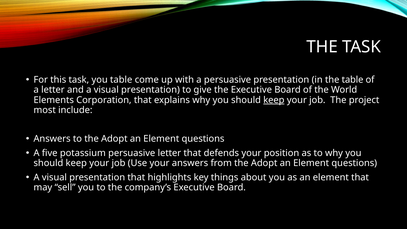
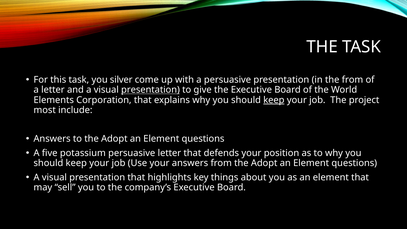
you table: table -> silver (121, 80)
the table: table -> from (353, 80)
presentation underline: none -> present (150, 90)
